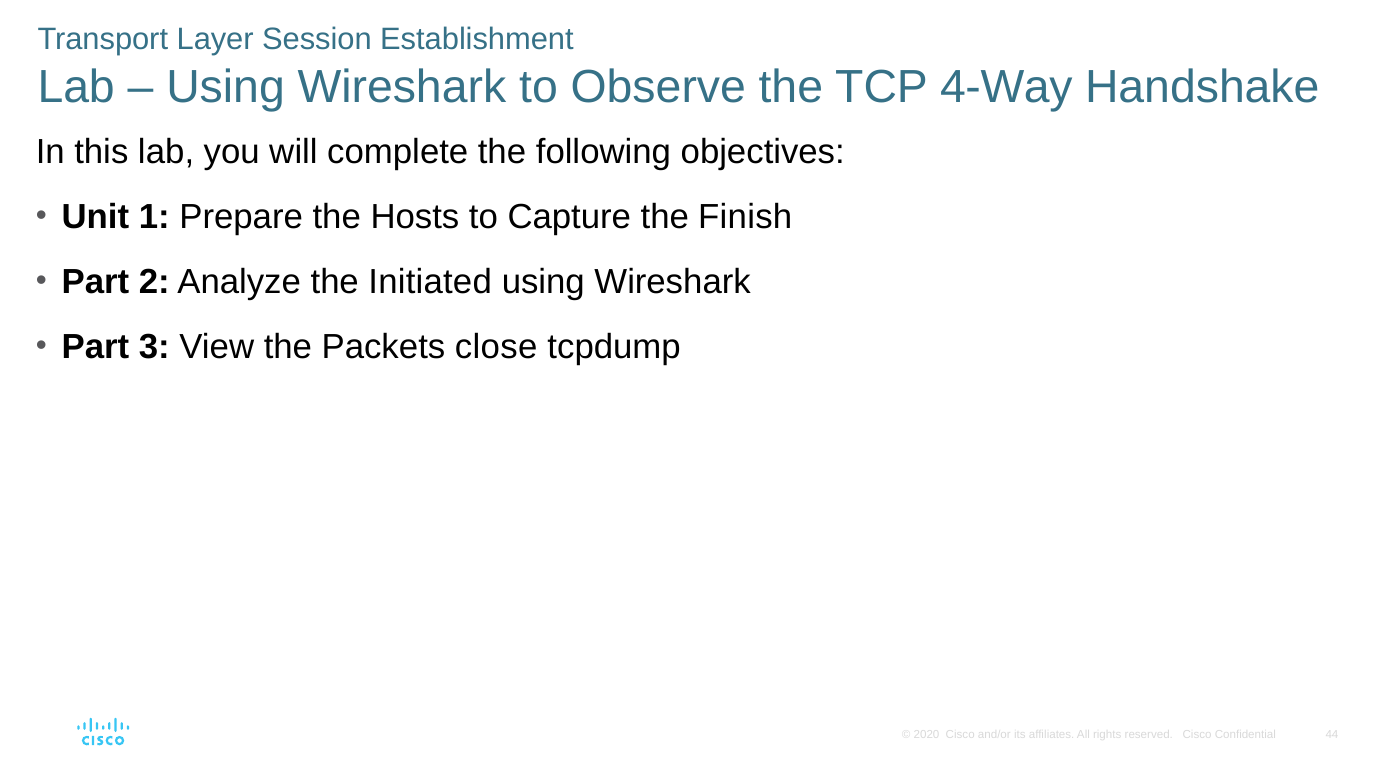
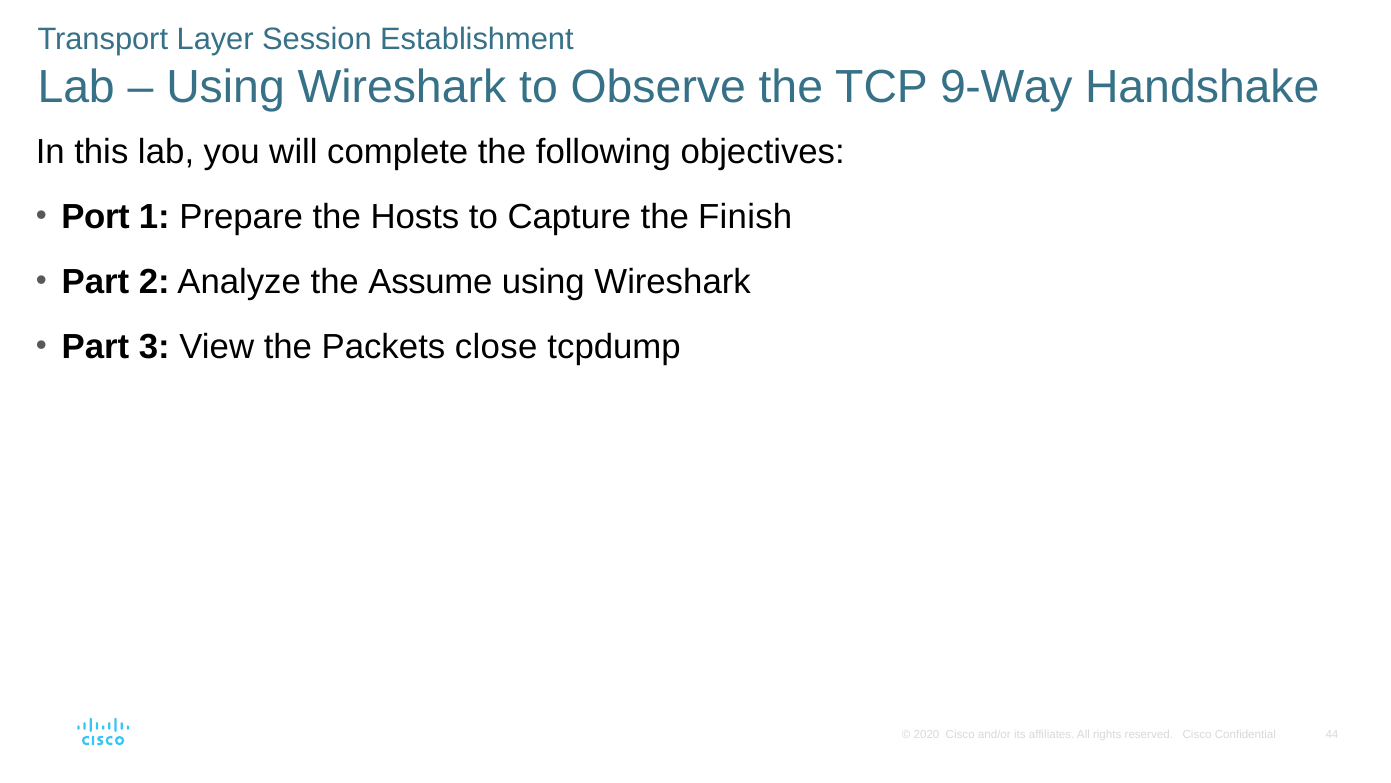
4-Way: 4-Way -> 9-Way (1006, 87)
Unit: Unit -> Port (96, 217)
Initiated: Initiated -> Assume (430, 282)
